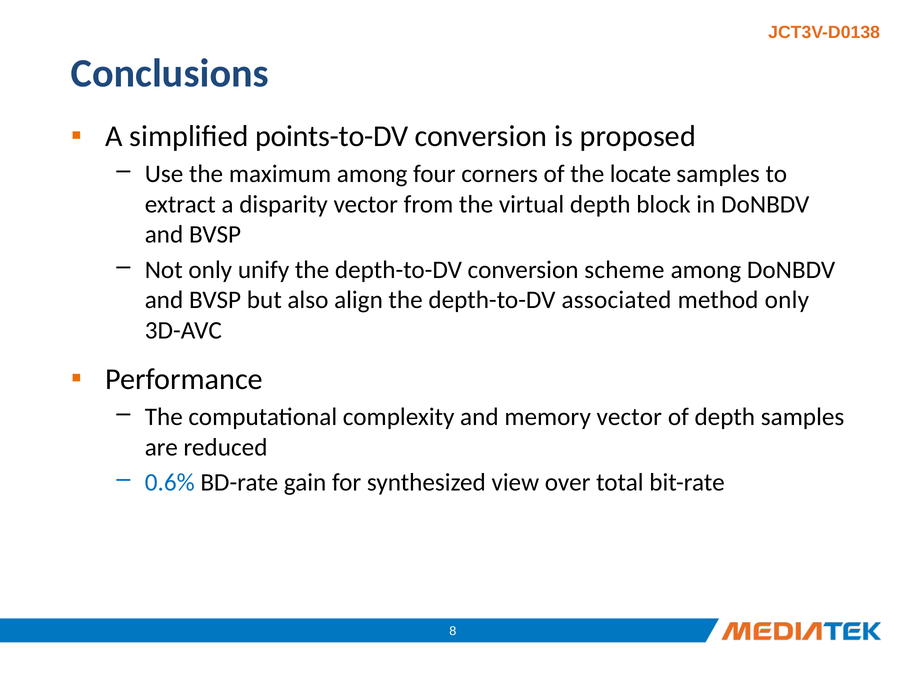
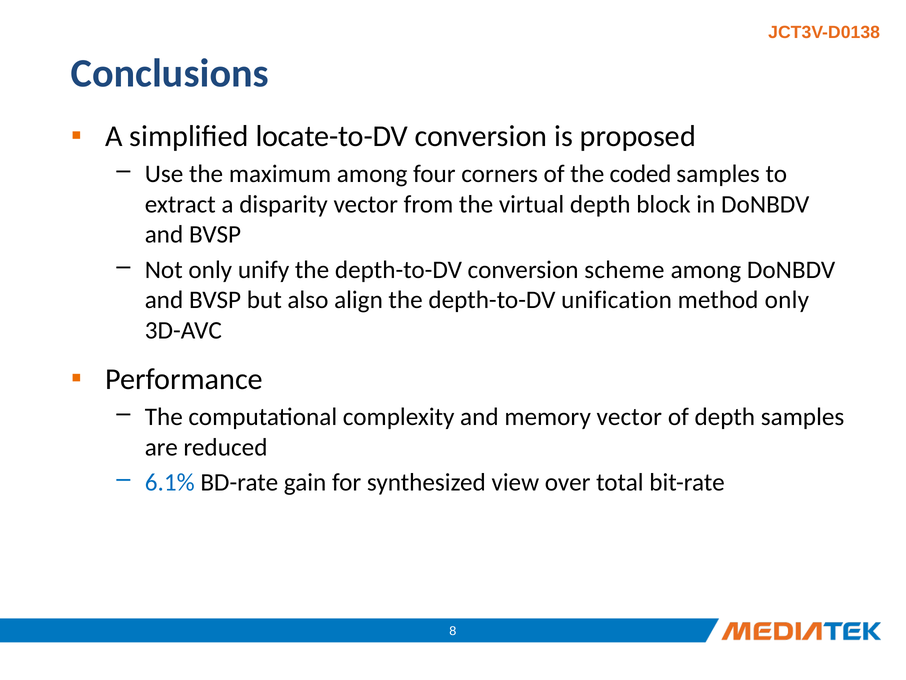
points-to-DV: points-to-DV -> locate-to-DV (332, 136)
locate: locate -> coded (641, 174)
associated: associated -> unification (617, 300)
0.6%: 0.6% -> 6.1% (170, 482)
